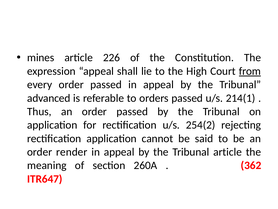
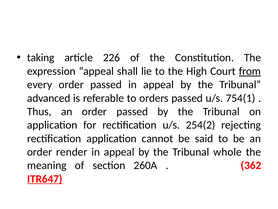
mines: mines -> taking (41, 58)
214(1: 214(1 -> 754(1 (241, 98)
Tribunal article: article -> whole (228, 152)
ITR647 underline: none -> present (45, 179)
